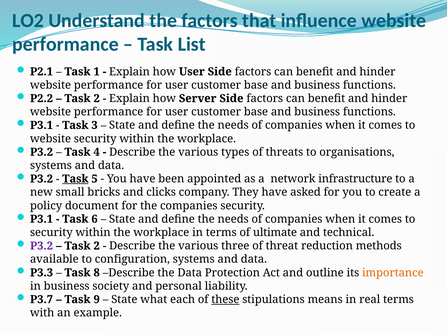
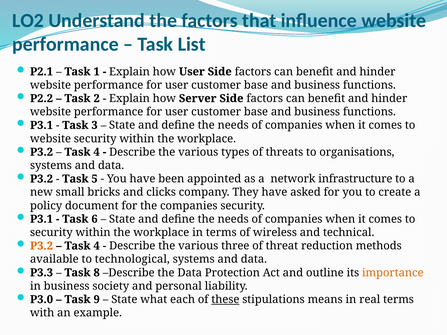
Task underline: present -> none (75, 179)
ultimate: ultimate -> wireless (275, 233)
P3.2 colour: purple -> orange (42, 246)
2: 2 -> 4 (97, 246)
configuration: configuration -> technological (132, 259)
P3.7: P3.7 -> P3.0 (42, 300)
